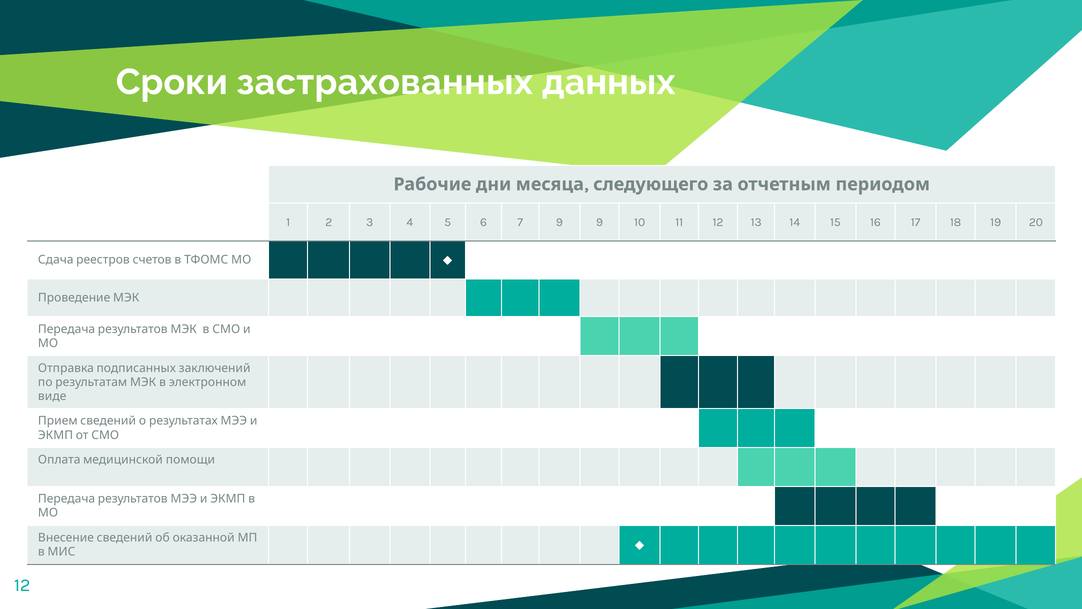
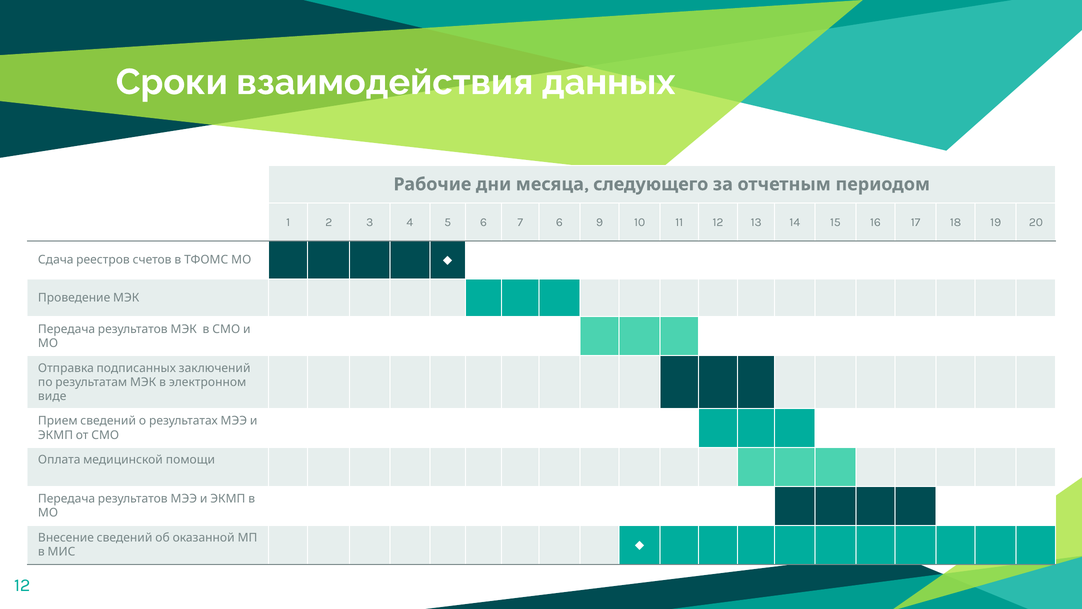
застрахованных: застрахованных -> взаимодействия (385, 82)
7 9: 9 -> 6 (559, 222)
